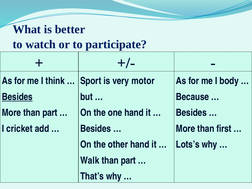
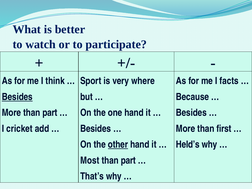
motor: motor -> where (143, 81)
body: body -> facts (229, 81)
other underline: none -> present (118, 144)
Lots’s: Lots’s -> Held’s (188, 144)
Walk: Walk -> Most (90, 160)
